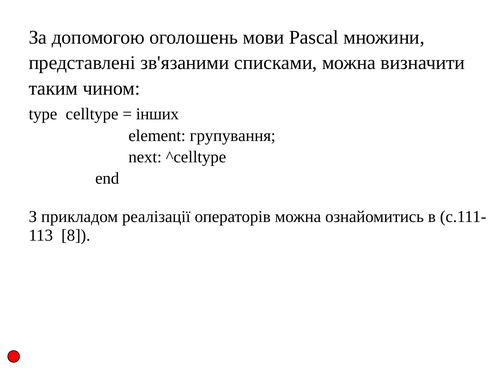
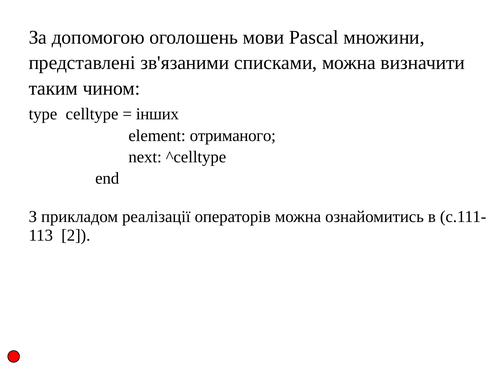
групування: групування -> отриманого (233, 136)
8: 8 -> 2 (76, 235)
